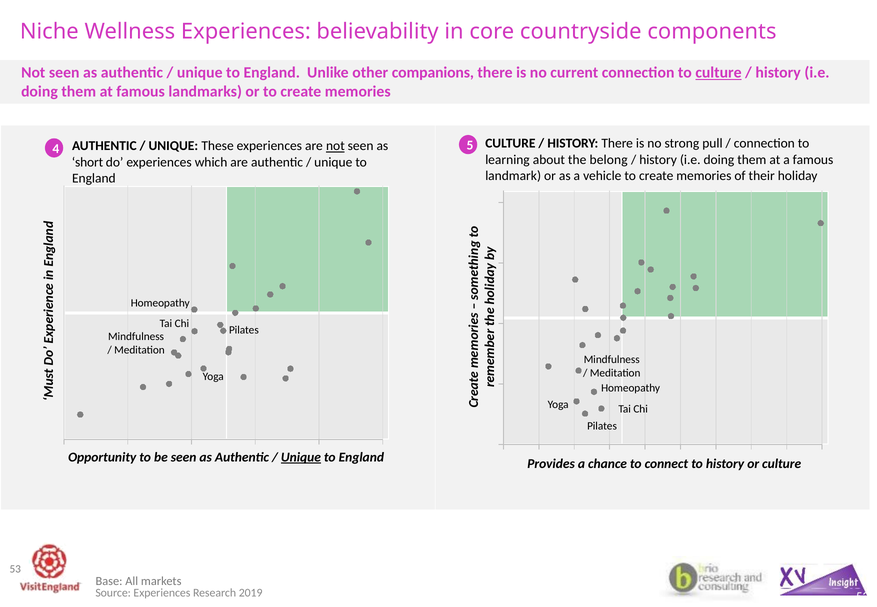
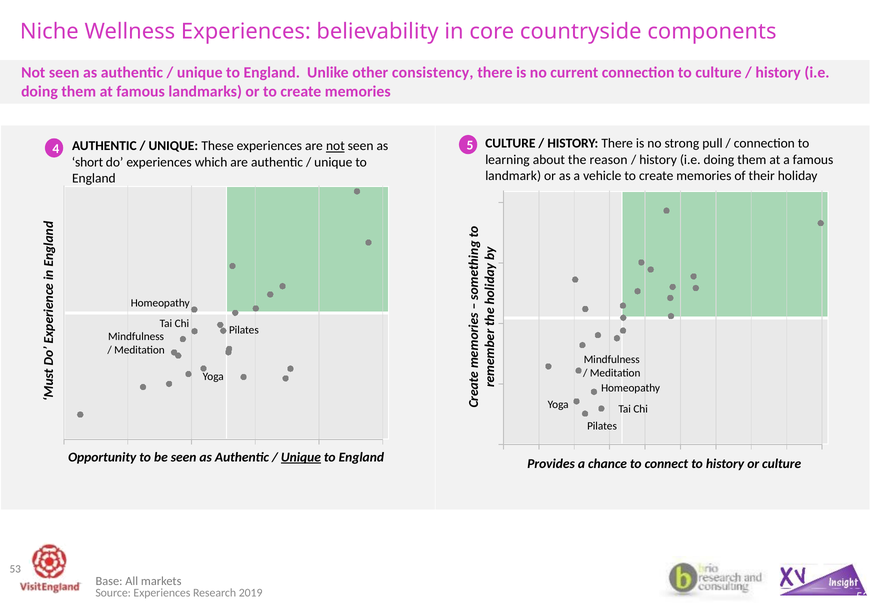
companions: companions -> consistency (433, 73)
culture underline: present -> none (718, 73)
belong: belong -> reason (609, 160)
